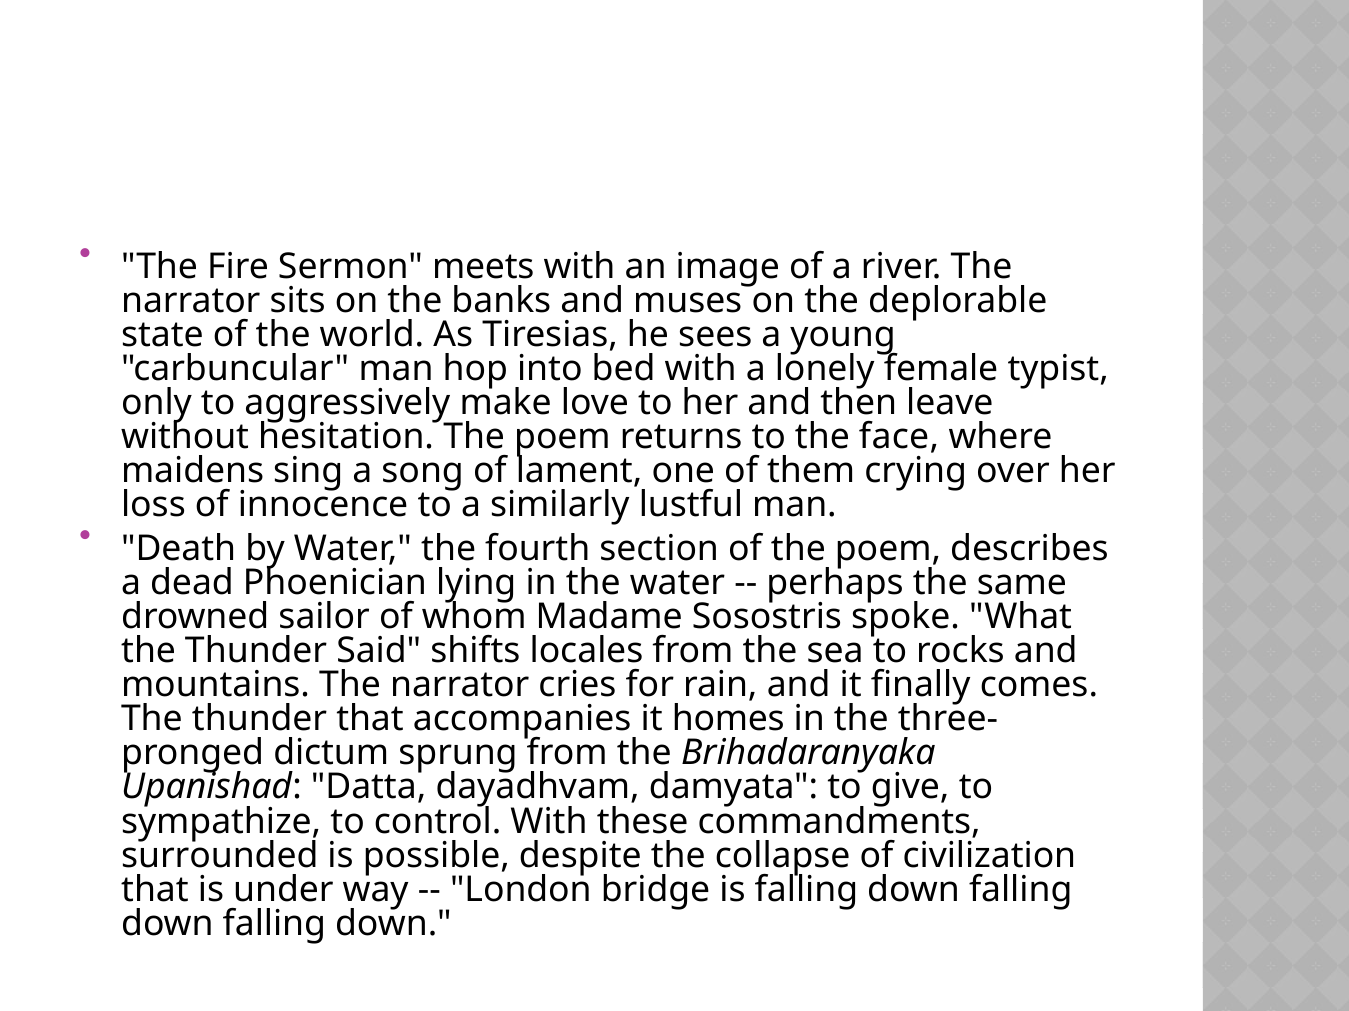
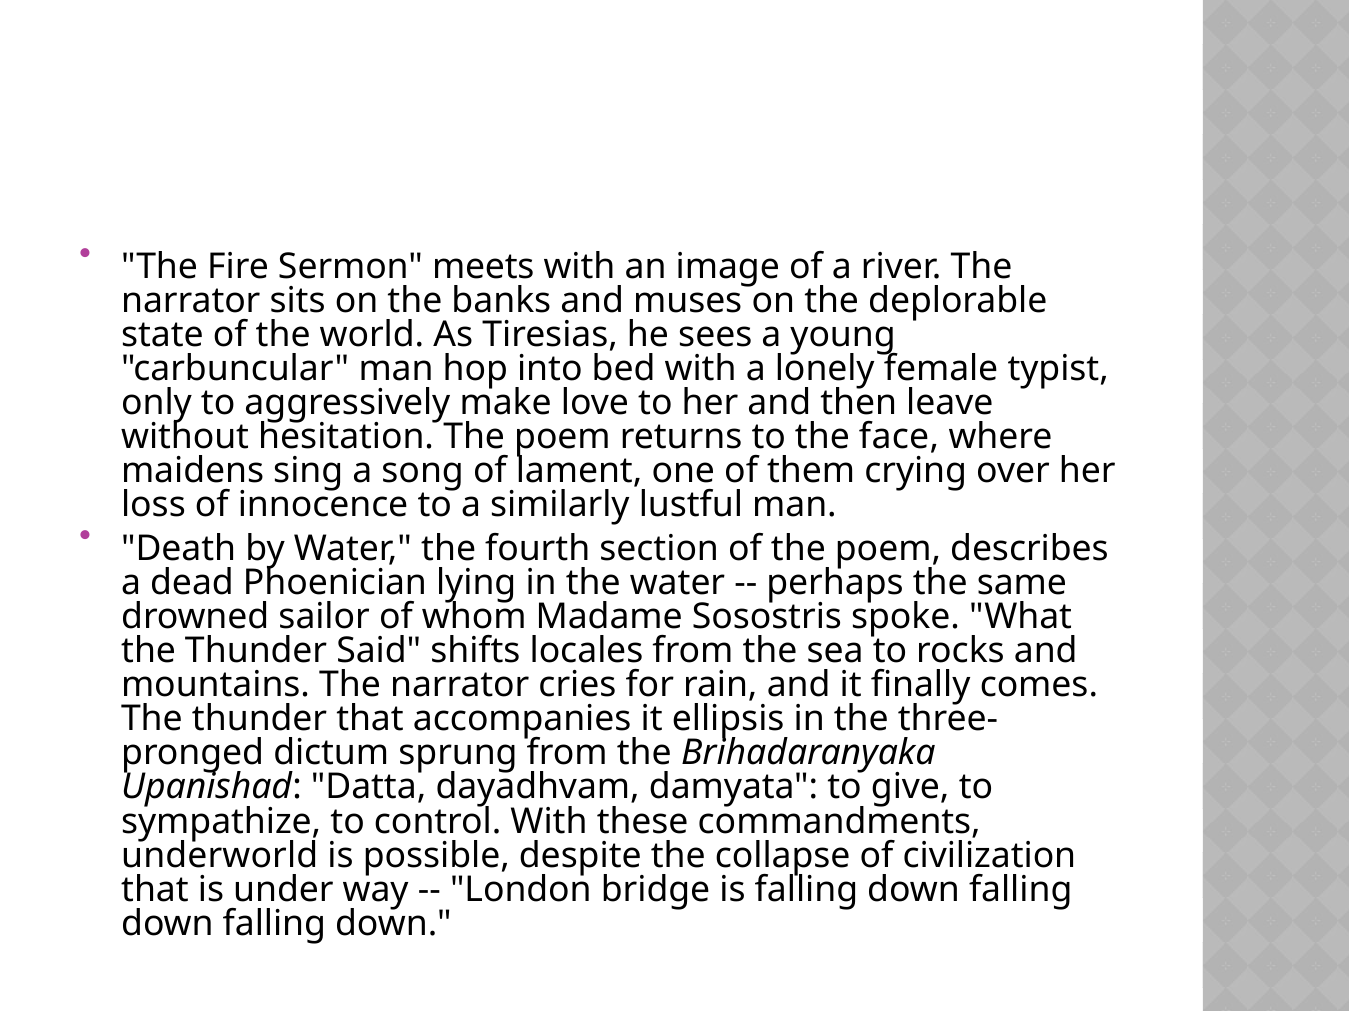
homes: homes -> ellipsis (728, 719)
surrounded: surrounded -> underworld (220, 856)
